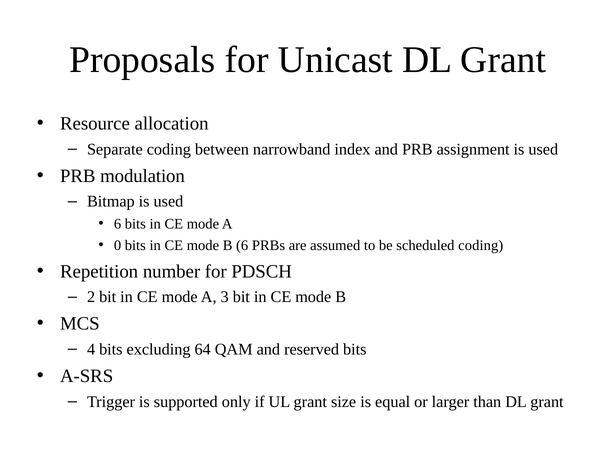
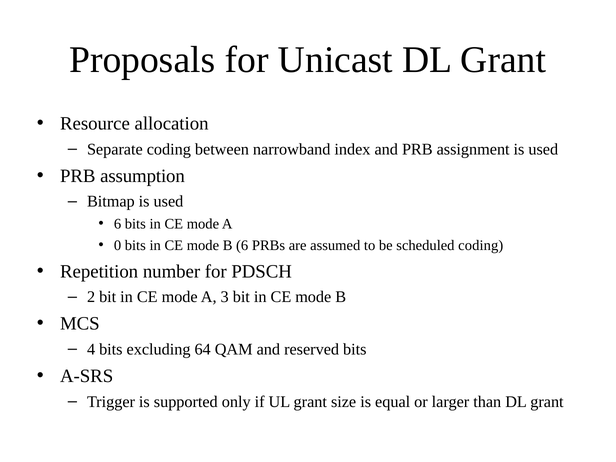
modulation: modulation -> assumption (143, 176)
